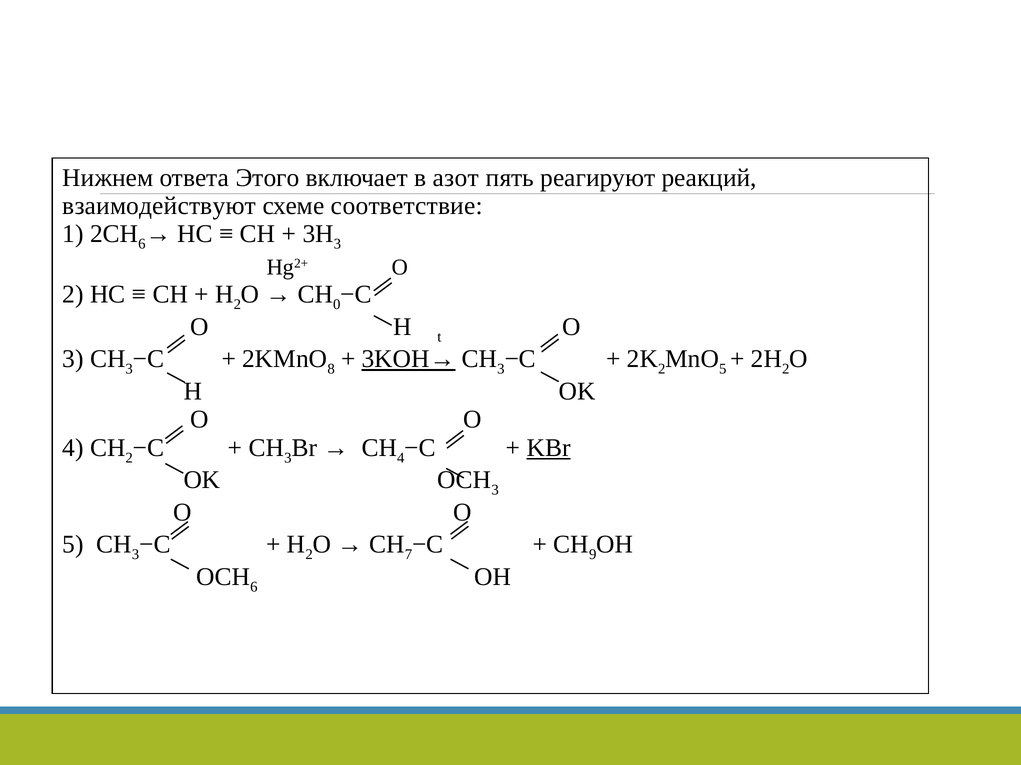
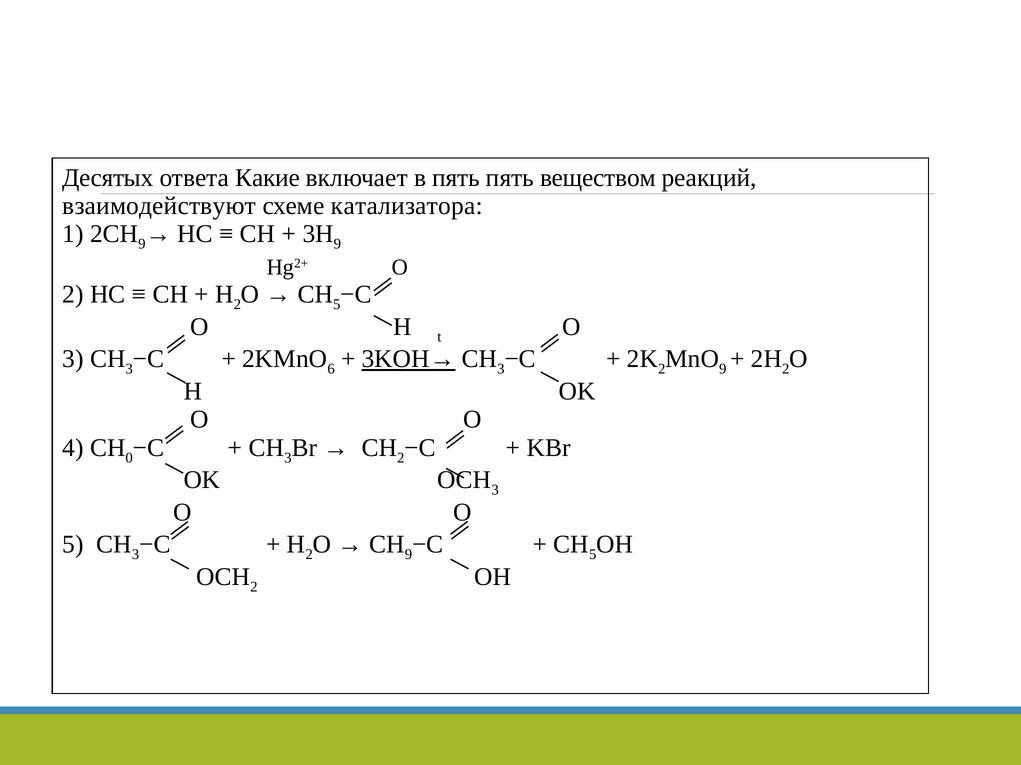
Нижнем: Нижнем -> Десятых (108, 178)
Этого: Этого -> Какие (268, 178)
в азот: азот -> пять (456, 178)
реагируют: реагируют -> веществом (598, 178)
соответствие: соответствие -> катализатора (407, 206)
6: 6 -> 9 (142, 244)
3: 3 -> 9 (337, 244)
0: 0 -> 5 (337, 305)
8: 8 -> 6 (331, 369)
5: 5 -> 9 (723, 369)
CH 2: 2 -> 0 (129, 458)
CH 4: 4 -> 2 (401, 458)
KBr underline: present -> none (549, 448)
CH 7: 7 -> 9 (409, 555)
9: 9 -> 5 (593, 555)
6: 6 -> 2 (254, 587)
